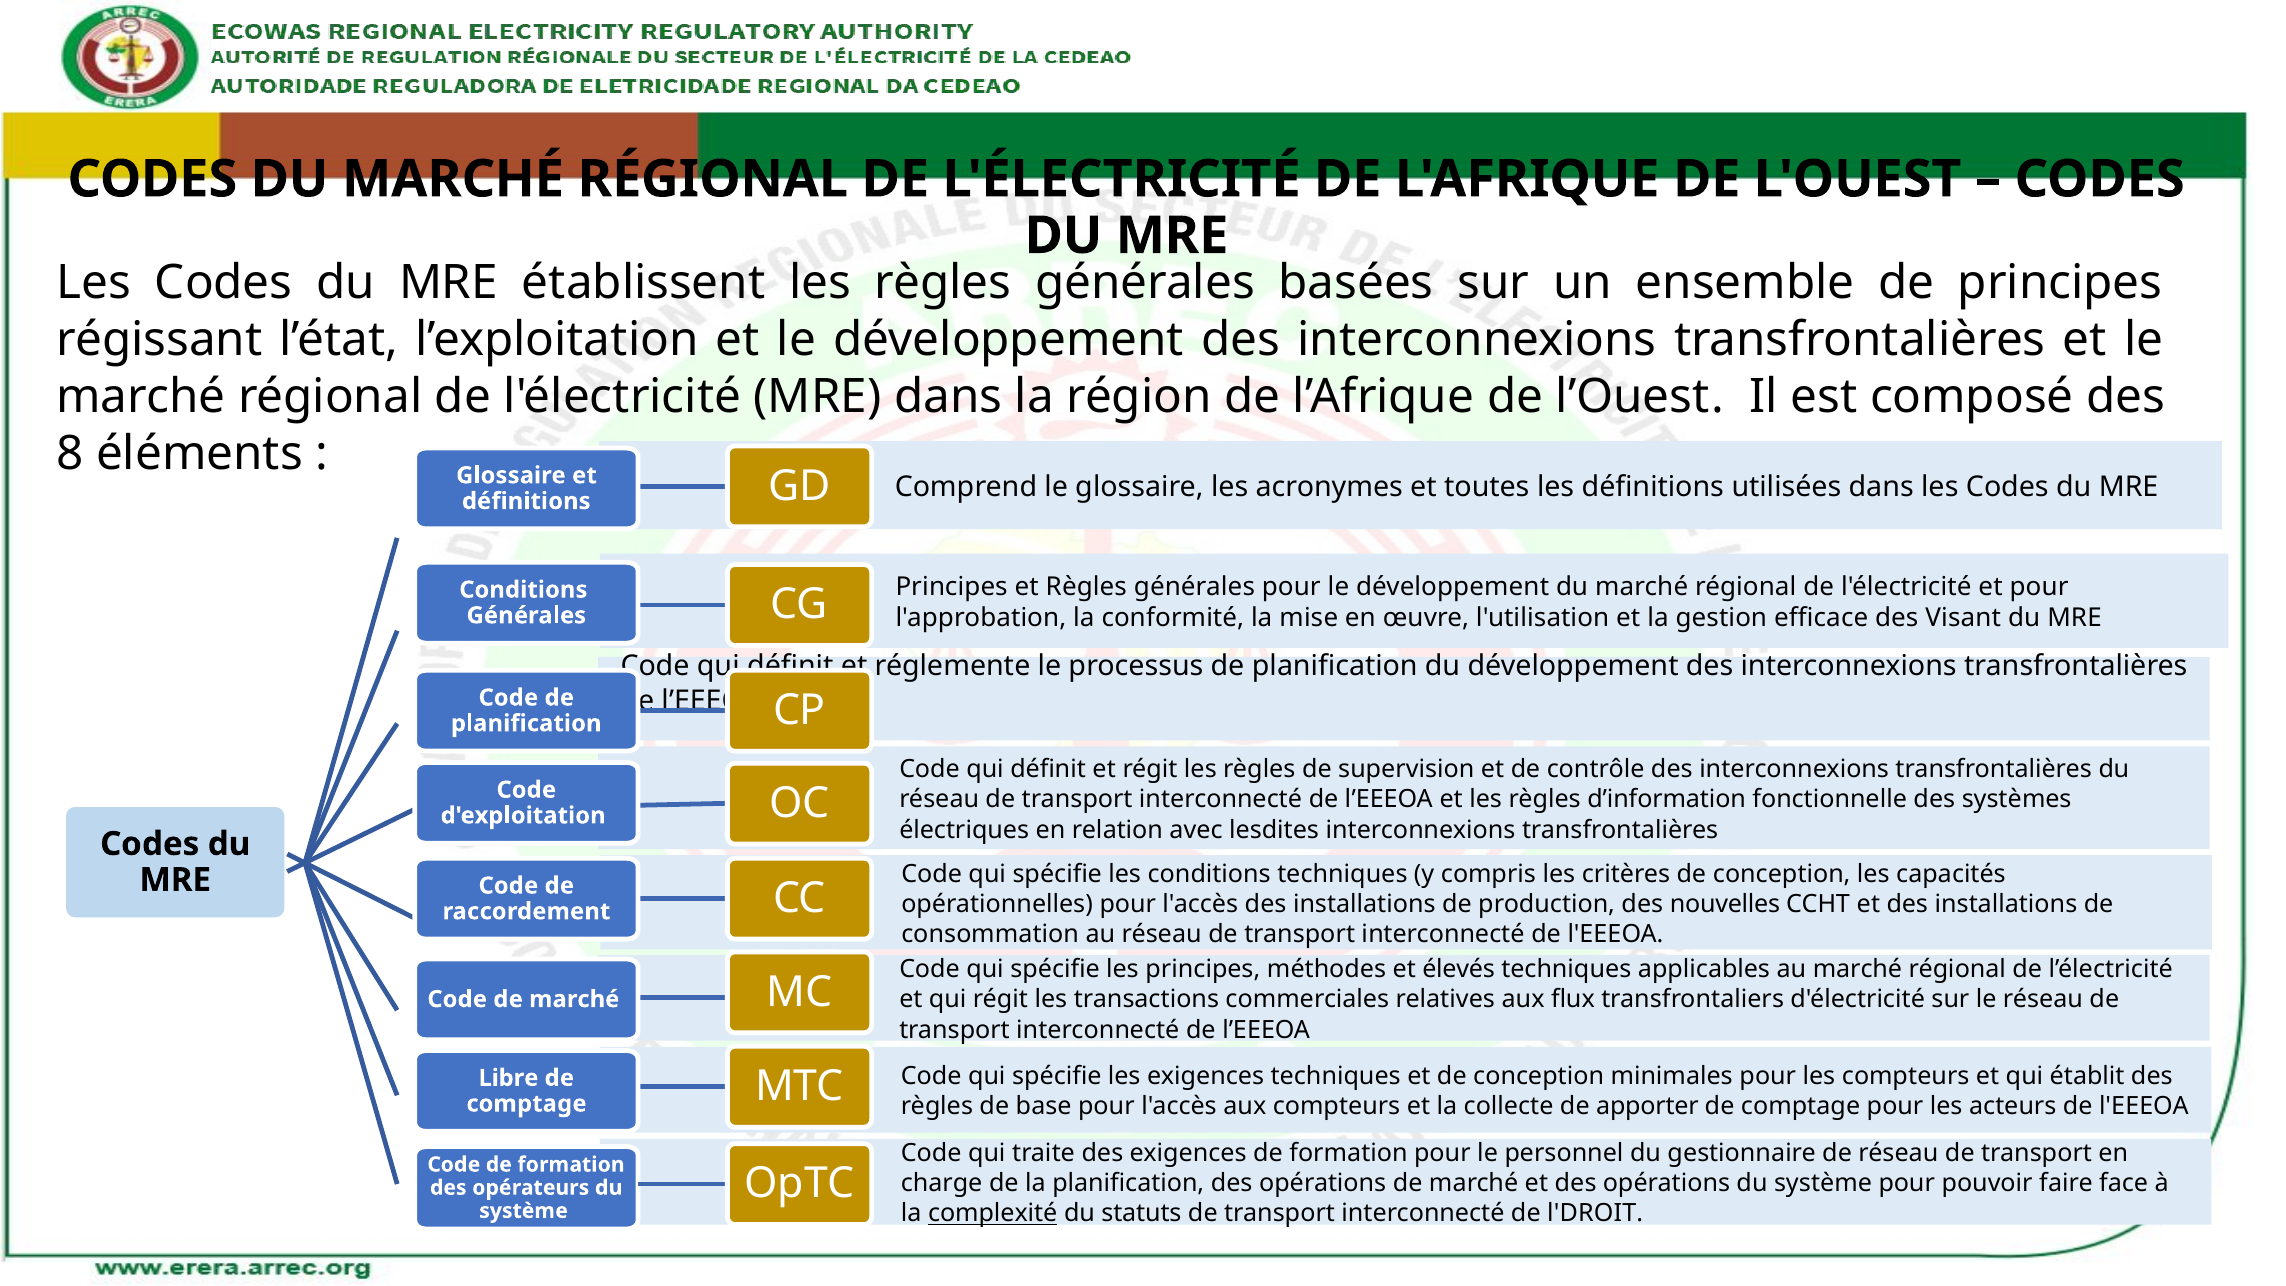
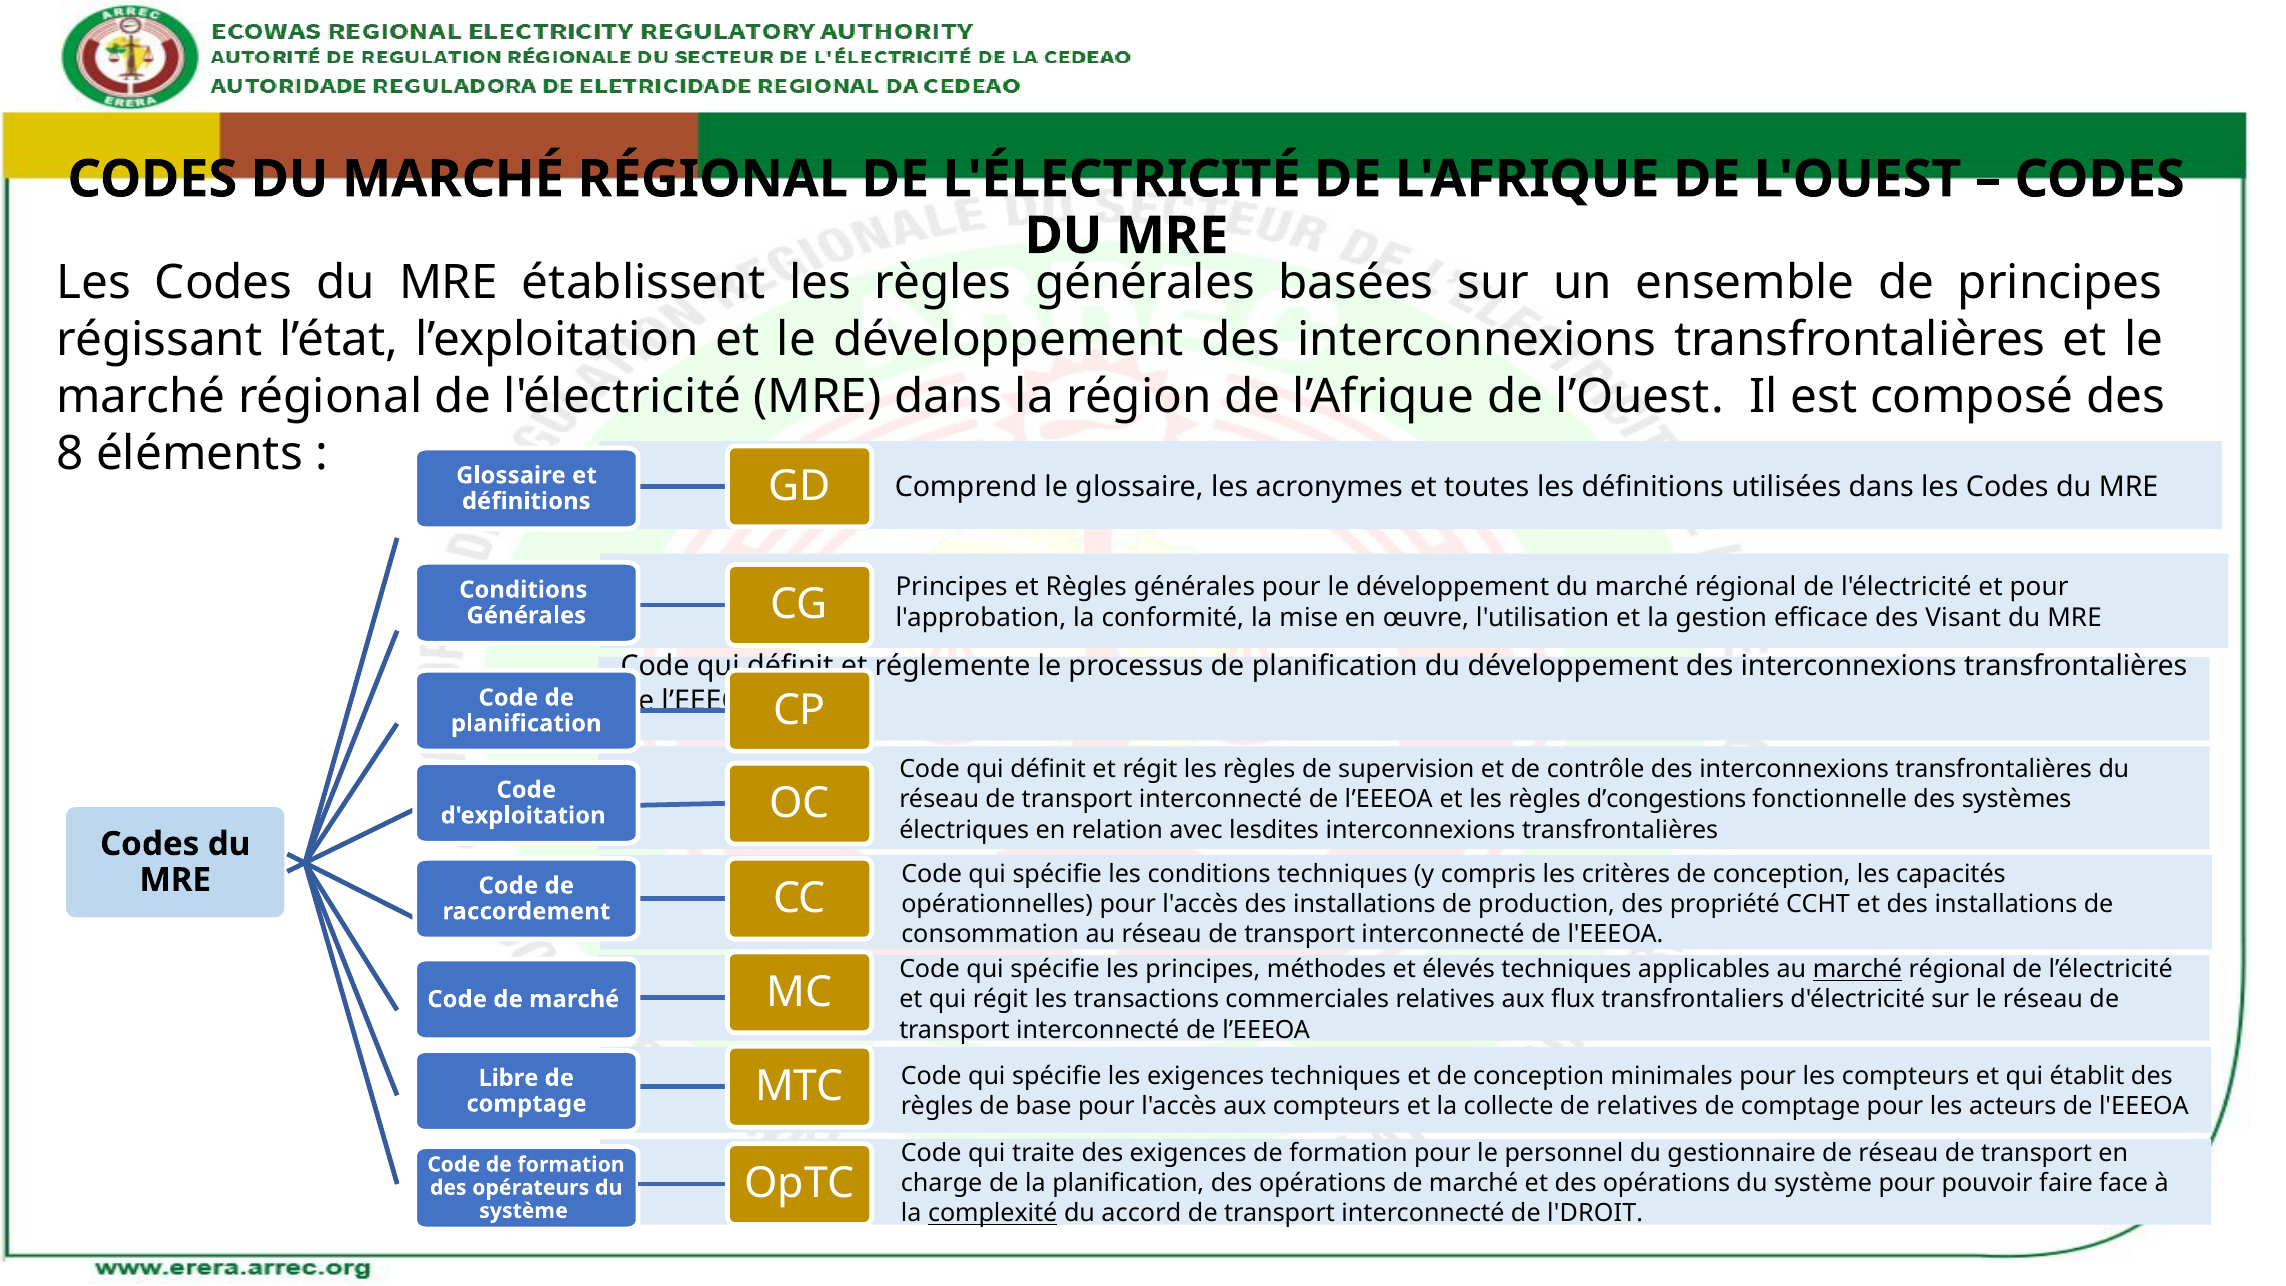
d’information: d’information -> d’congestions (1667, 800)
nouvelles: nouvelles -> propriété (1725, 904)
marché underline: none -> present (1857, 969)
de apporter: apporter -> relatives (1647, 1106)
statuts: statuts -> accord (1141, 1214)
